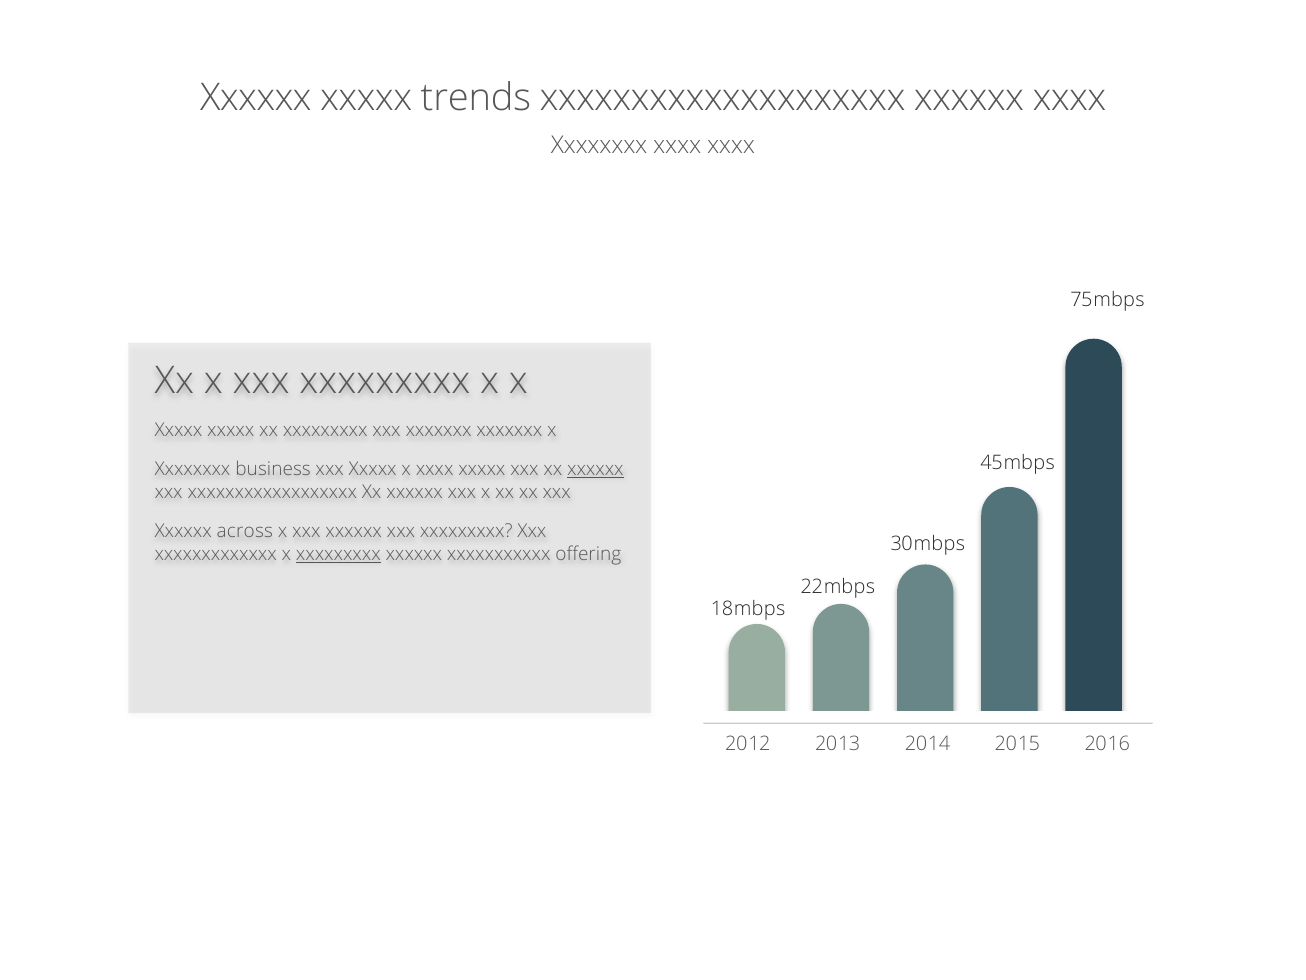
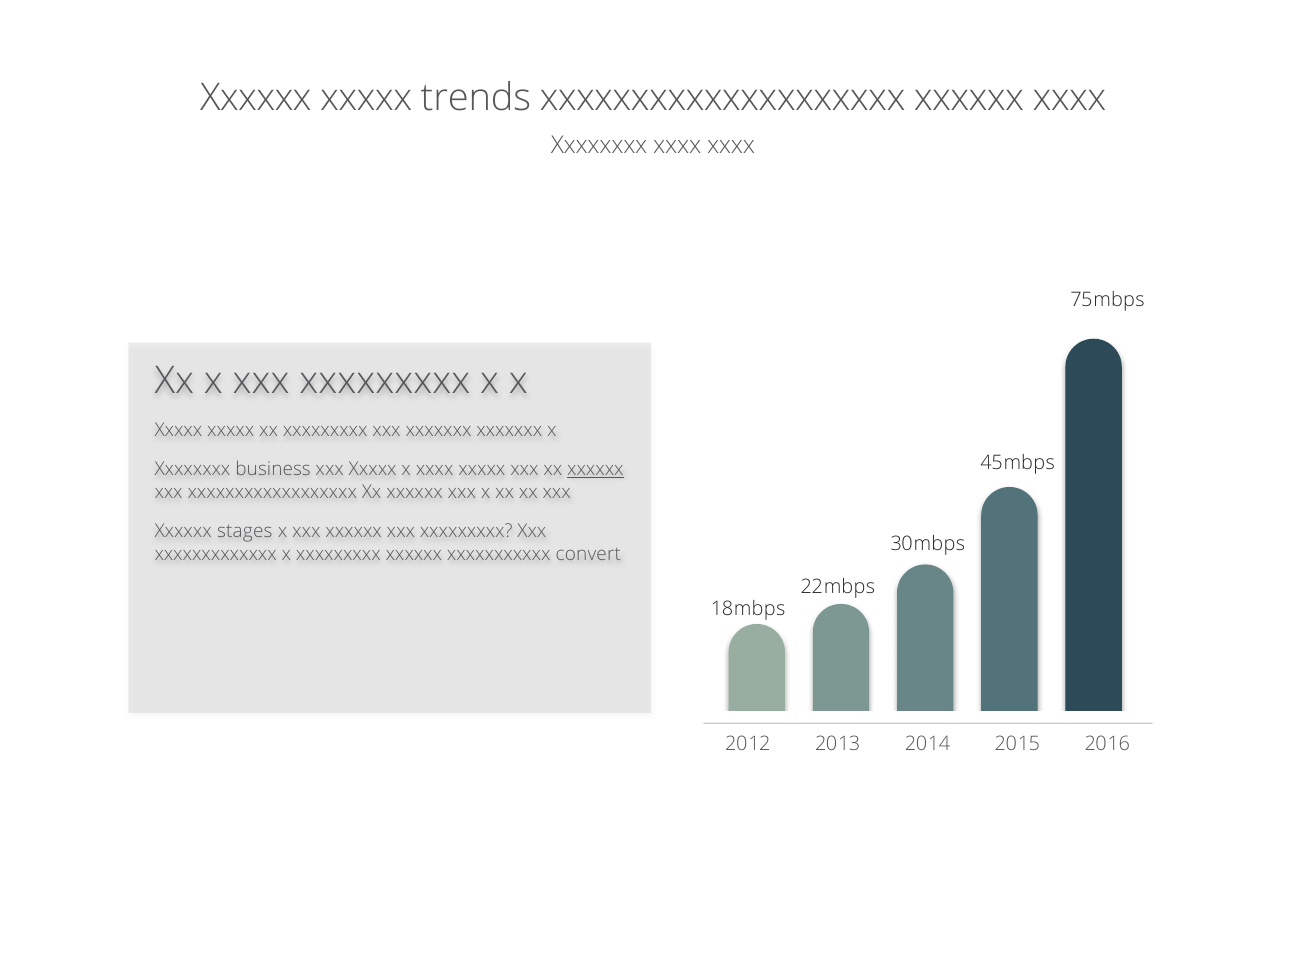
across: across -> stages (245, 531)
xxxxxxxxx underline: present -> none (338, 554)
offering: offering -> convert (588, 554)
